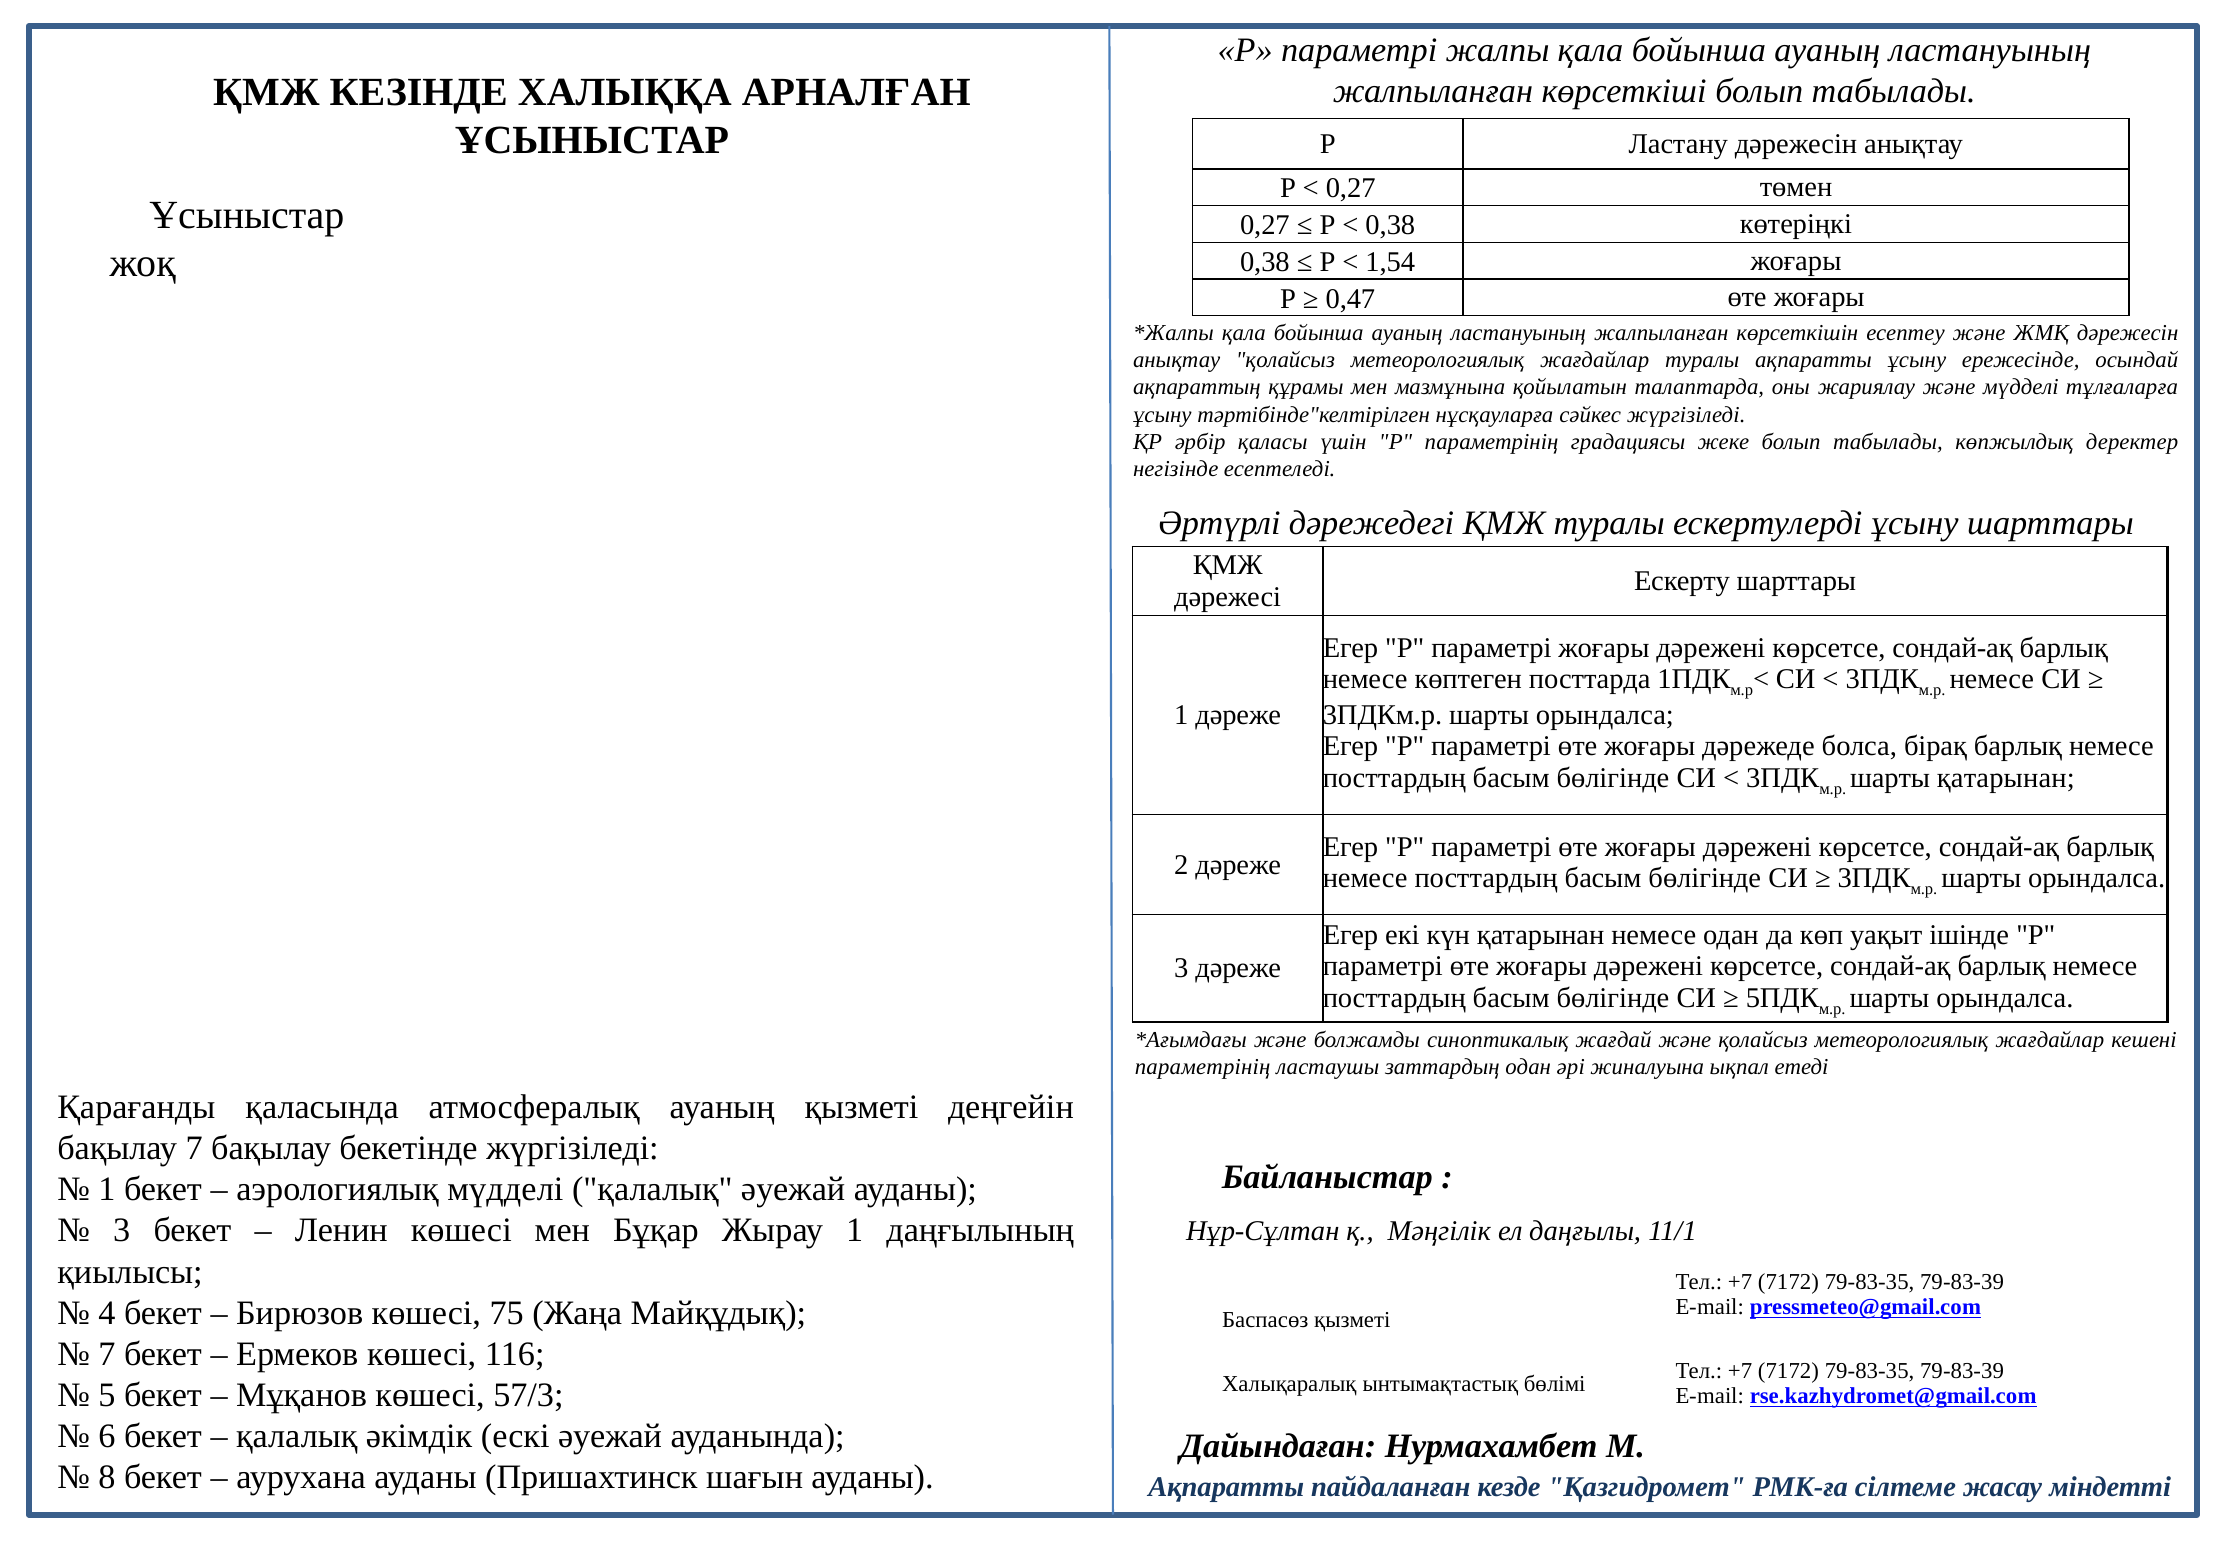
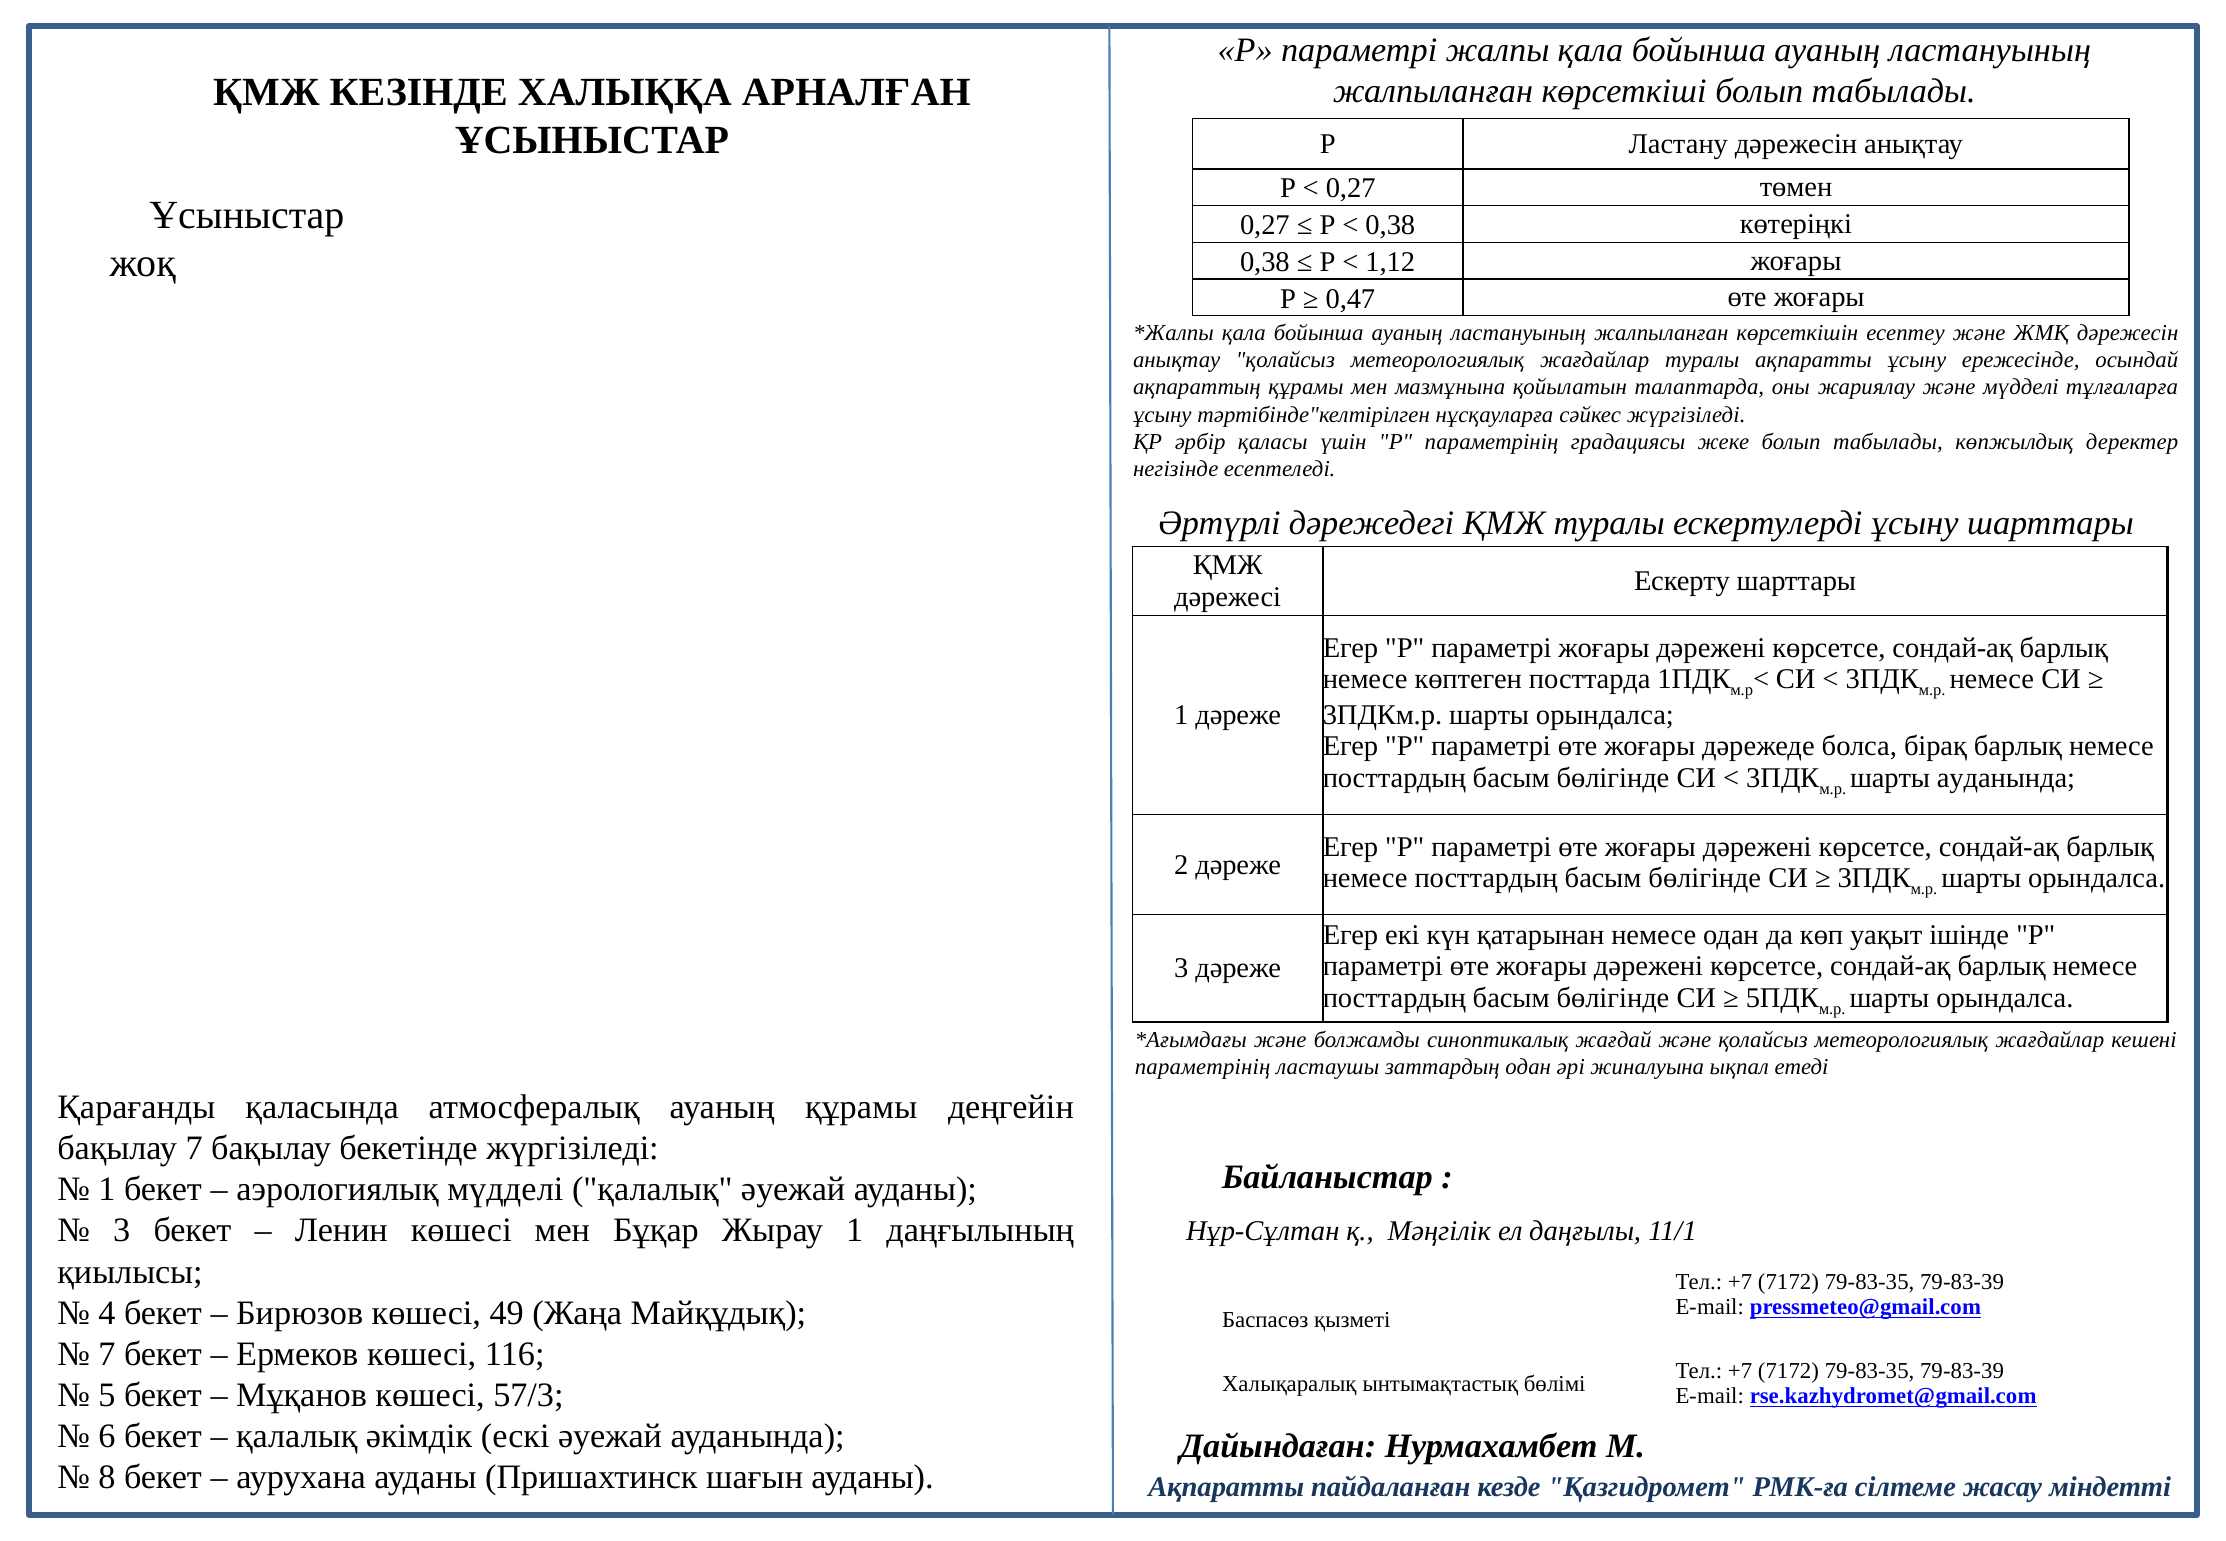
1,54: 1,54 -> 1,12 (1390, 262)
шарты қатарынан: қатарынан -> ауданында (2006, 778)
ауаның қызметі: қызметі -> құрамы (861, 1107)
75: 75 -> 49 (507, 1313)
